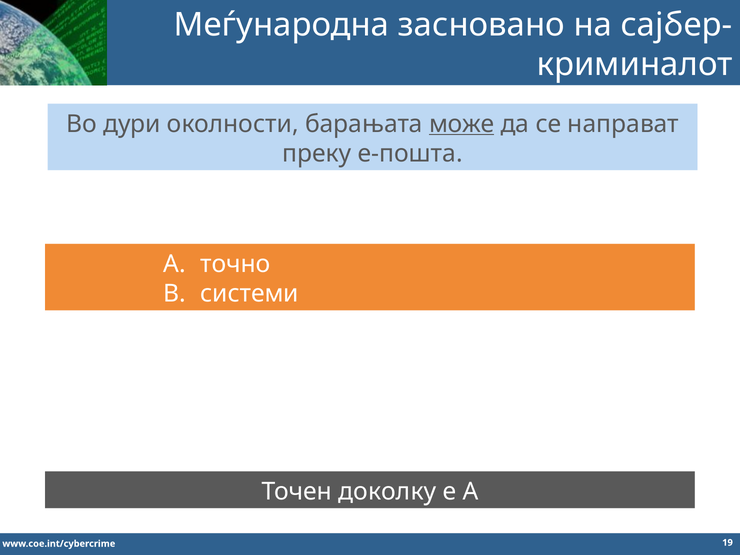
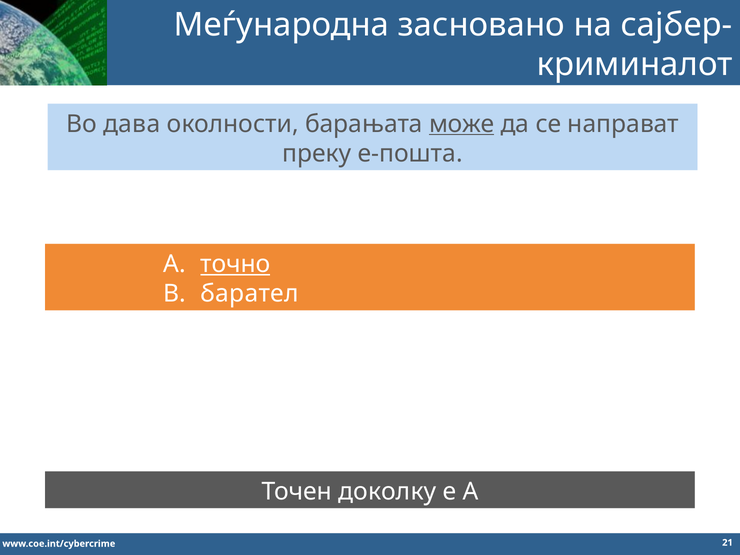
дури: дури -> дава (132, 124)
точно underline: none -> present (235, 264)
системи: системи -> барател (249, 294)
19: 19 -> 21 (728, 543)
